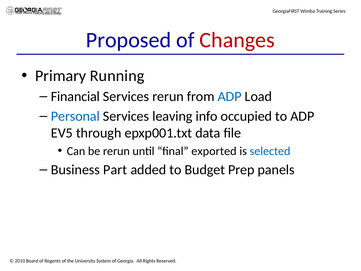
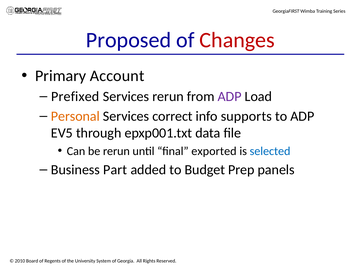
Running: Running -> Account (117, 76)
Financial: Financial -> Prefixed (75, 96)
ADP colour: blue -> purple (230, 96)
Personal colour: blue -> orange (75, 116)
leaving: leaving -> correct (172, 116)
occupied: occupied -> supports (246, 116)
